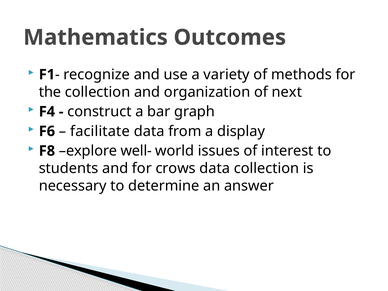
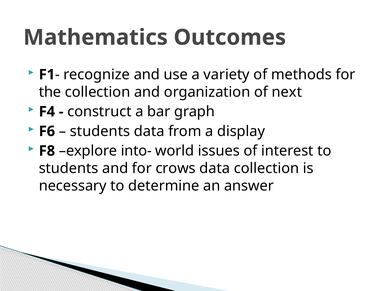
facilitate: facilitate -> students (100, 131)
well-: well- -> into- (136, 151)
